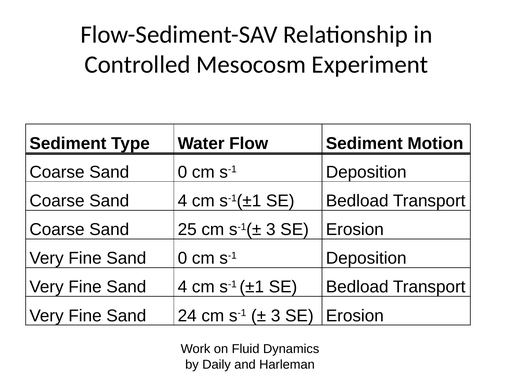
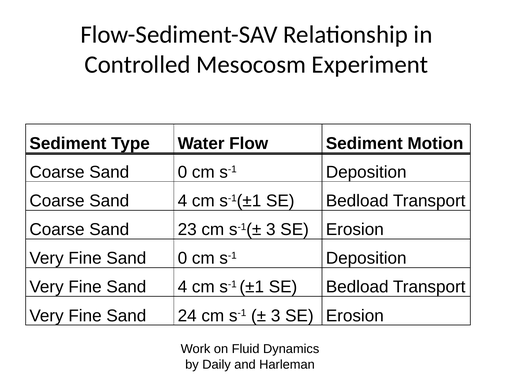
25: 25 -> 23 (187, 229)
